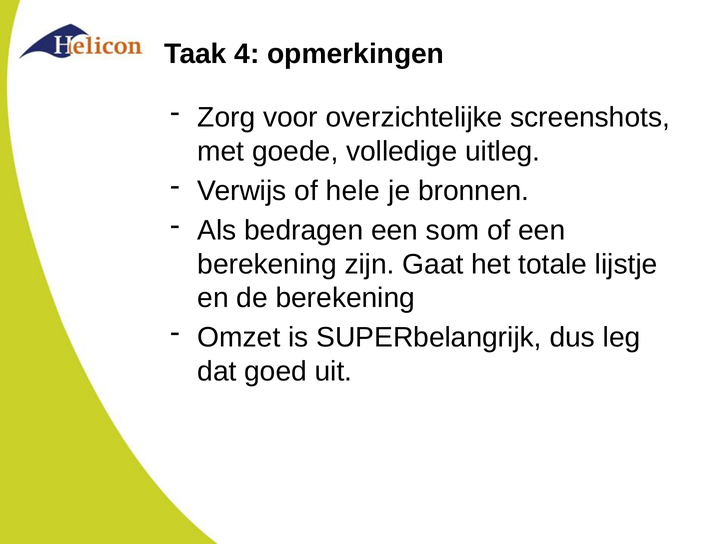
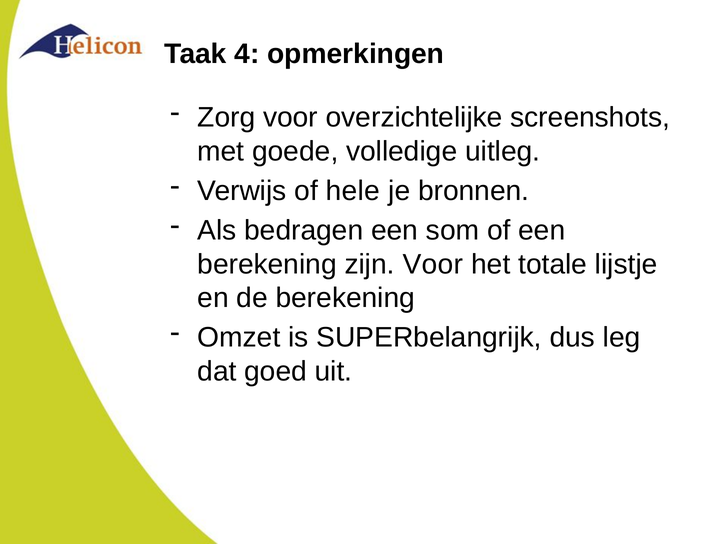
zijn Gaat: Gaat -> Voor (433, 264)
